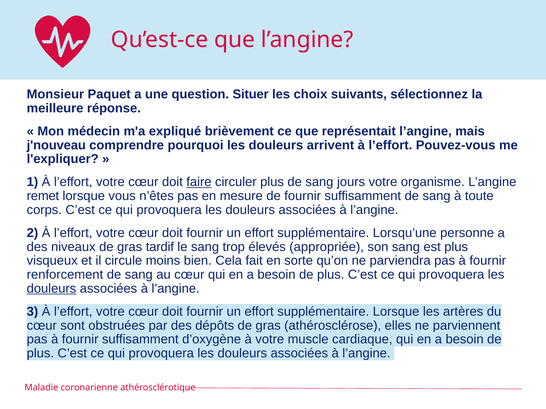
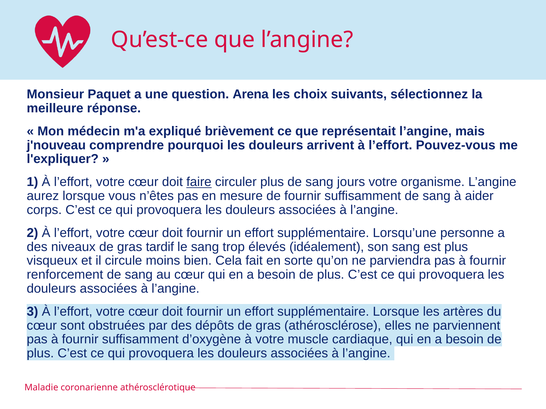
Situer: Situer -> Arena (251, 94)
remet: remet -> aurez (43, 196)
toute: toute -> aider (479, 196)
appropriée: appropriée -> idéalement (327, 247)
douleurs underline: present -> none (51, 289)
